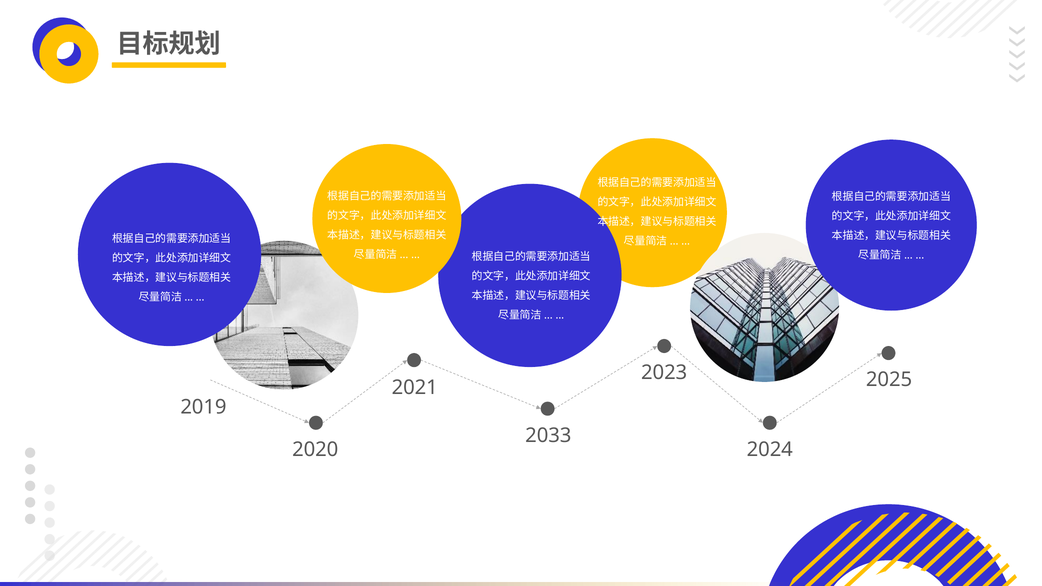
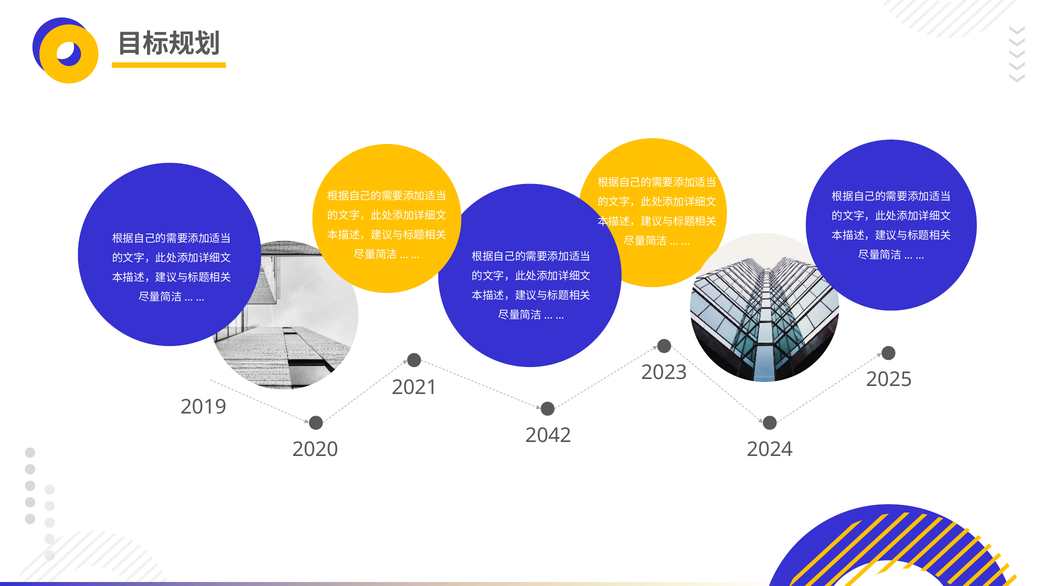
2033: 2033 -> 2042 (548, 435)
